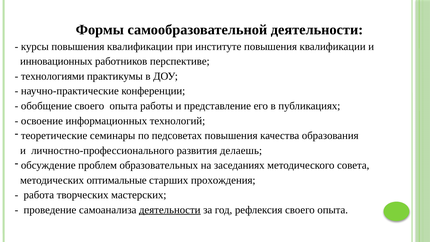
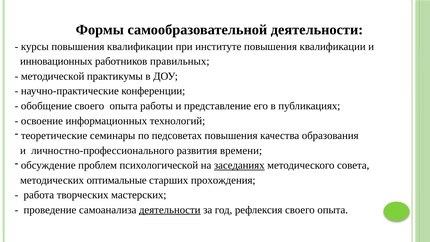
перспективе: перспективе -> правильных (180, 61)
технологиями: технологиями -> методической (53, 76)
делаешь: делаешь -> времени (241, 150)
образовательных: образовательных -> психологической (159, 165)
заседаниях underline: none -> present (239, 165)
